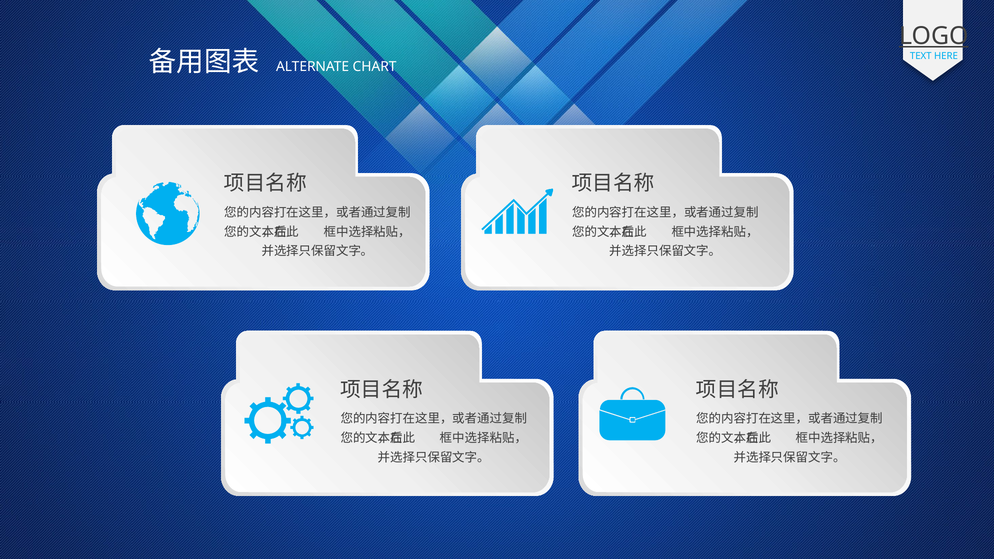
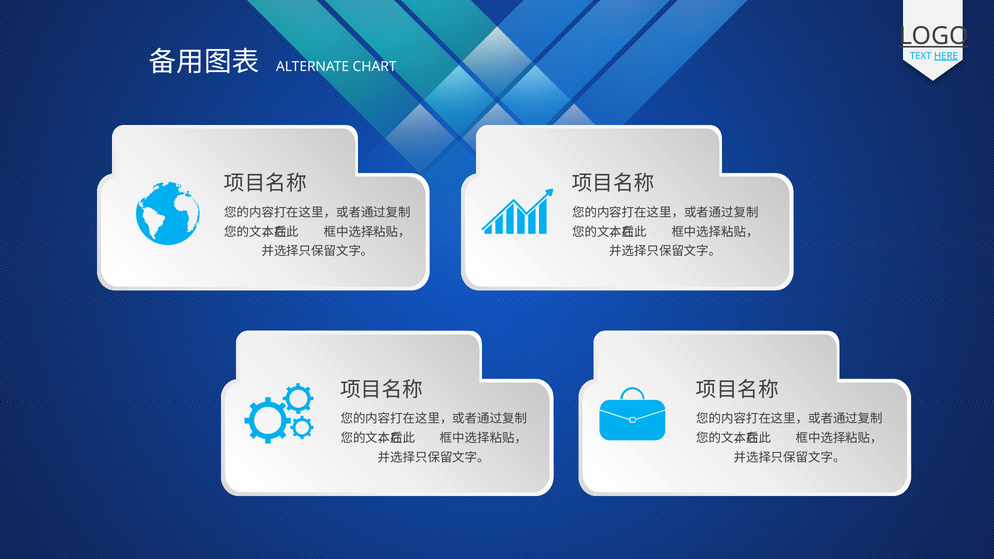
HERE underline: none -> present (946, 56)
